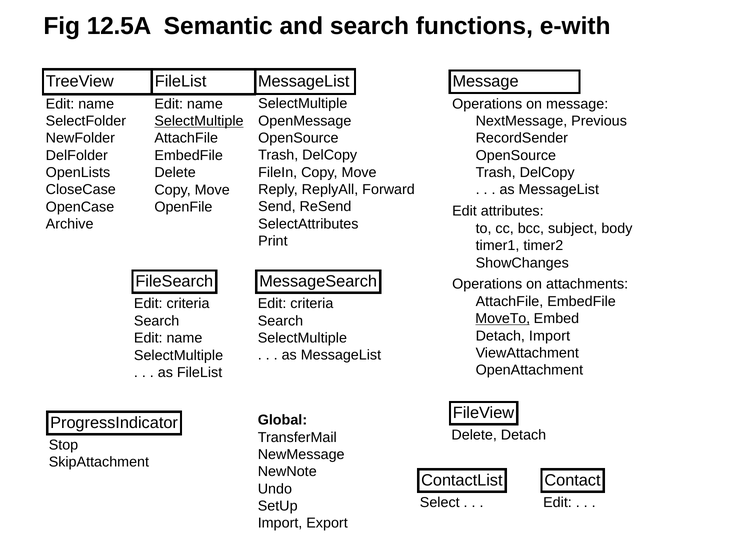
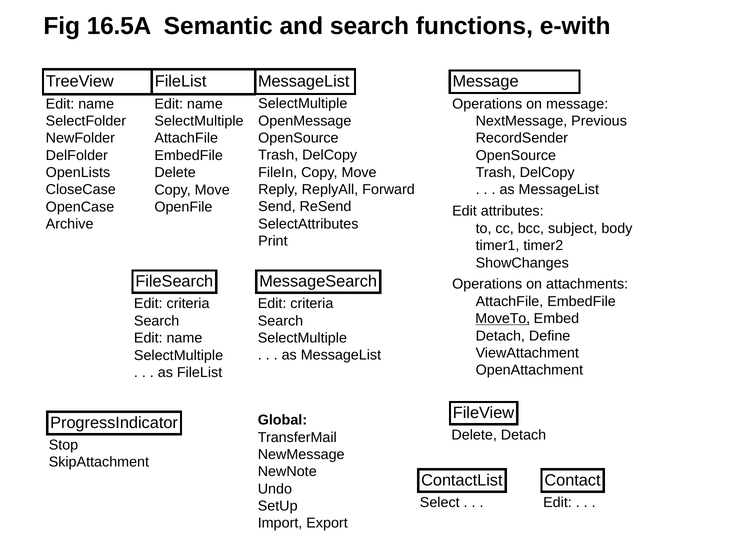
12.5A: 12.5A -> 16.5A (119, 26)
SelectMultiple underline: present -> none (199, 121)
Detach Import: Import -> Define (550, 336)
